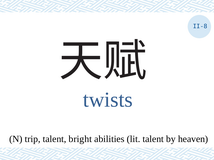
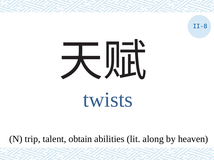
bright: bright -> obtain (80, 139)
lit talent: talent -> along (153, 139)
